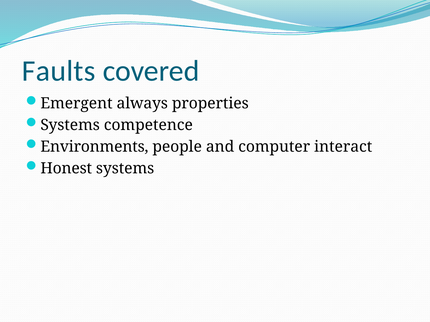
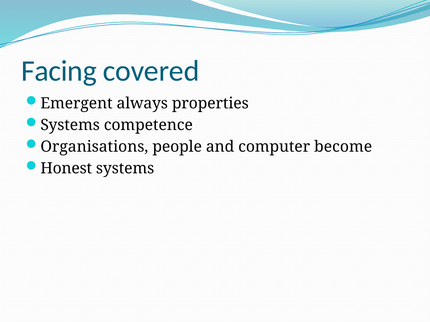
Faults: Faults -> Facing (59, 71)
Environments: Environments -> Organisations (94, 147)
interact: interact -> become (343, 147)
